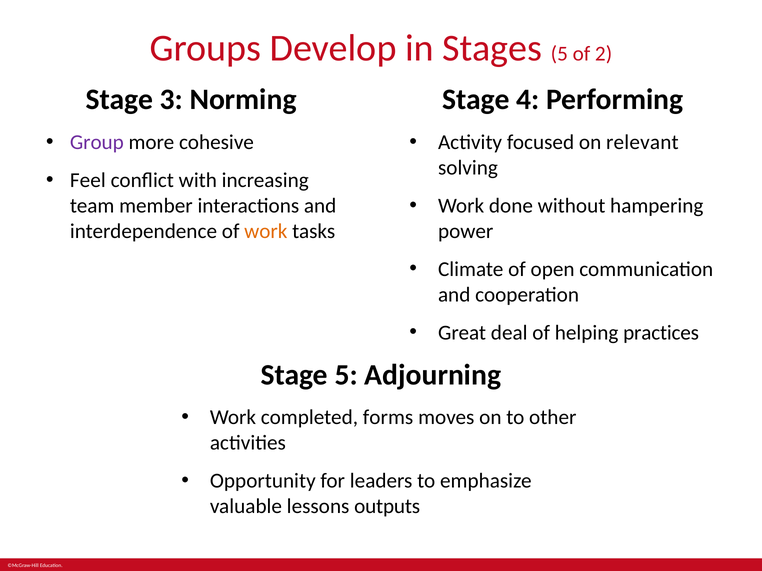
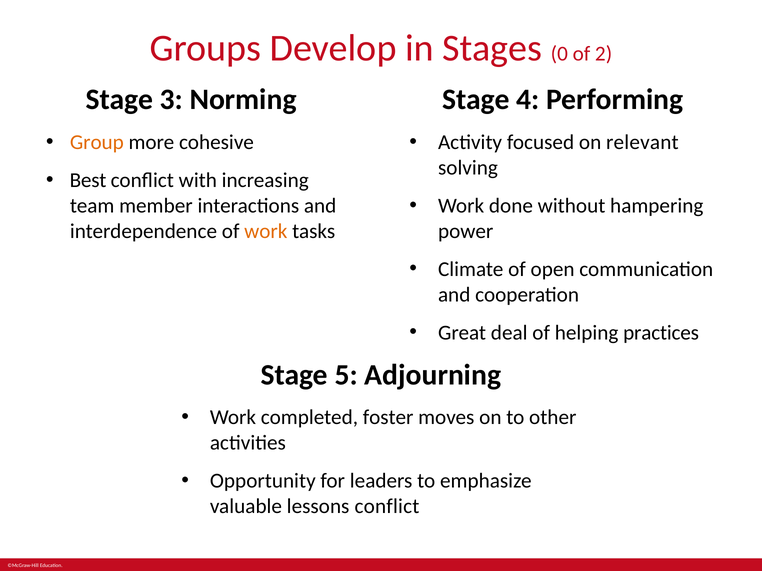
Stages 5: 5 -> 0 (559, 54)
Group colour: purple -> orange (97, 142)
Feel: Feel -> Best (88, 181)
forms: forms -> foster (388, 418)
lessons outputs: outputs -> conflict (387, 507)
